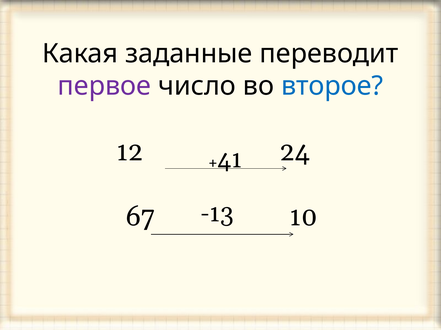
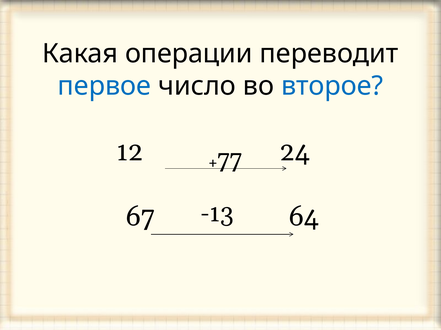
заданные: заданные -> операции (189, 54)
первое colour: purple -> blue (104, 86)
41: 41 -> 77 (230, 160)
10: 10 -> 64 (304, 217)
